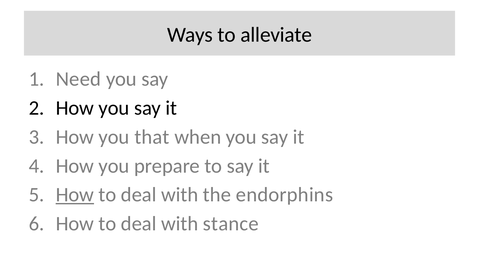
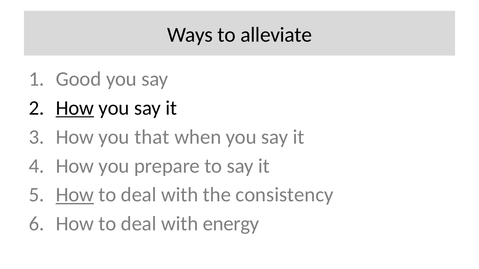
Need: Need -> Good (79, 79)
How underline: none -> present (75, 108)
endorphins: endorphins -> consistency (285, 195)
stance: stance -> energy (231, 224)
